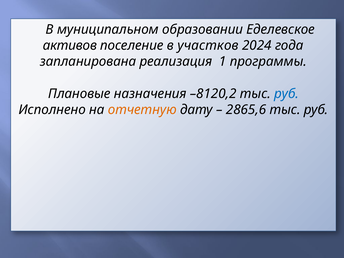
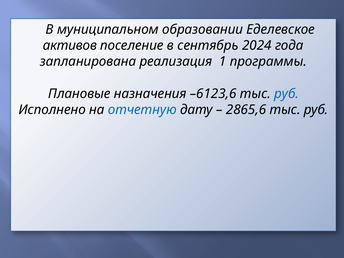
участков: участков -> сентябрь (208, 46)
–8120,2: –8120,2 -> –6123,6 (213, 94)
отчетную colour: orange -> blue (142, 110)
